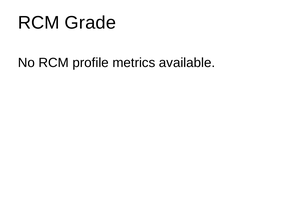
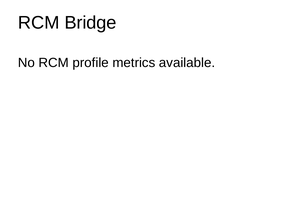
Grade: Grade -> Bridge (90, 23)
